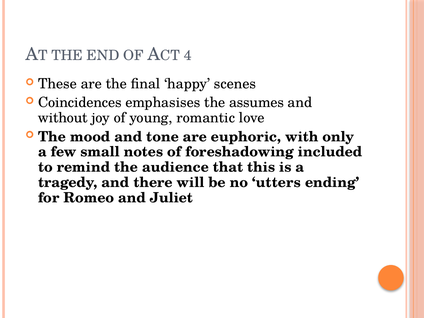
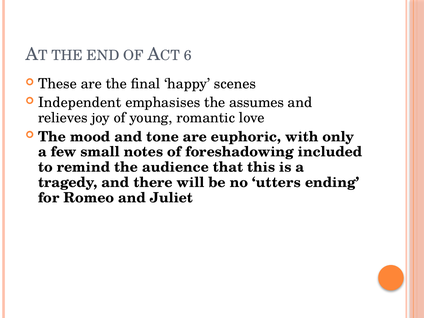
4: 4 -> 6 (188, 55)
Coincidences: Coincidences -> Independent (80, 103)
without: without -> relieves (63, 118)
